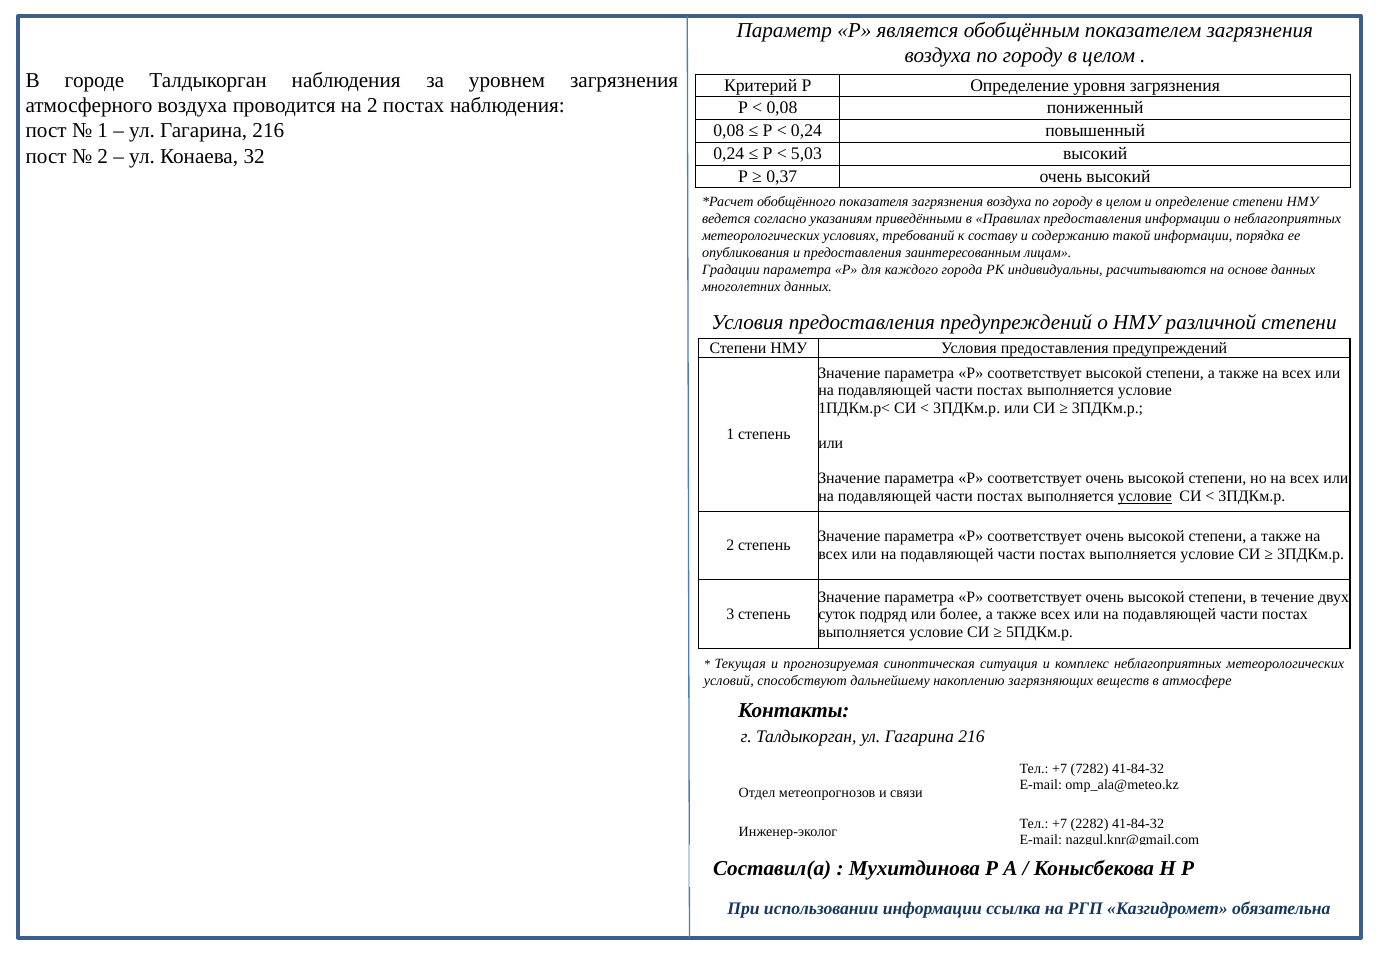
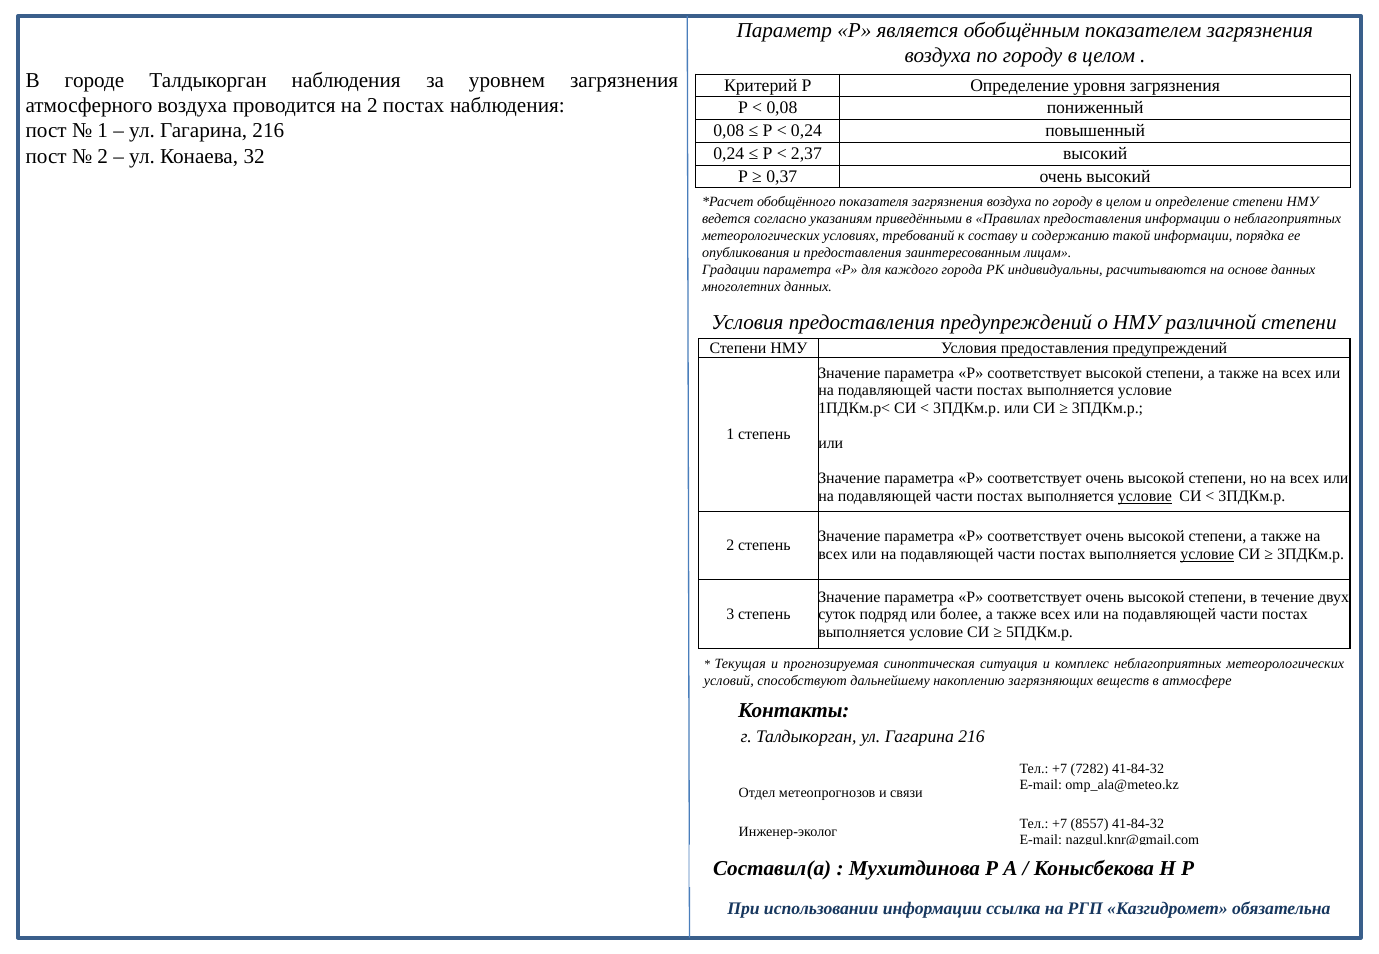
5,03: 5,03 -> 2,37 (806, 154)
условие underline: none -> present (1207, 555)
2282: 2282 -> 8557 (1090, 825)
